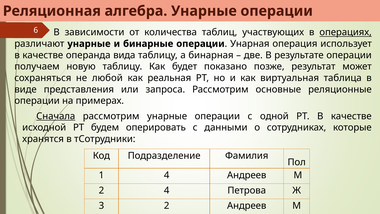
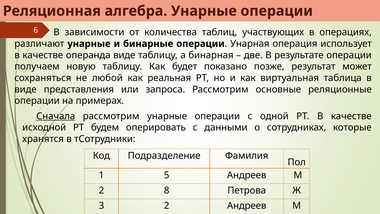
операциях underline: present -> none (346, 32)
операнда вида: вида -> виде (124, 55)
1 4: 4 -> 5 (167, 175)
2 4: 4 -> 8 (167, 190)
